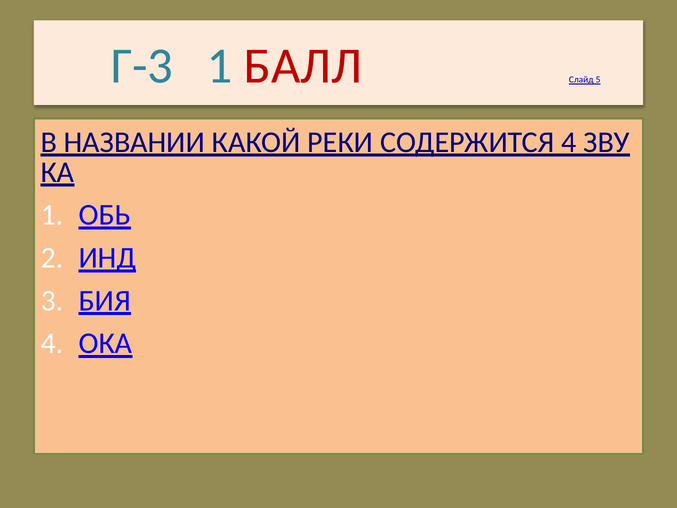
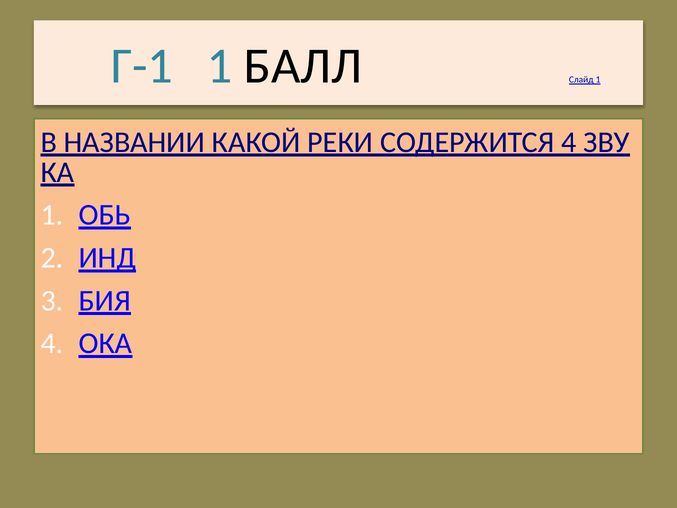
Г-3: Г-3 -> Г-1 (142, 66)
БАЛЛ colour: red -> black (303, 66)
Слайд 5: 5 -> 1 (598, 80)
